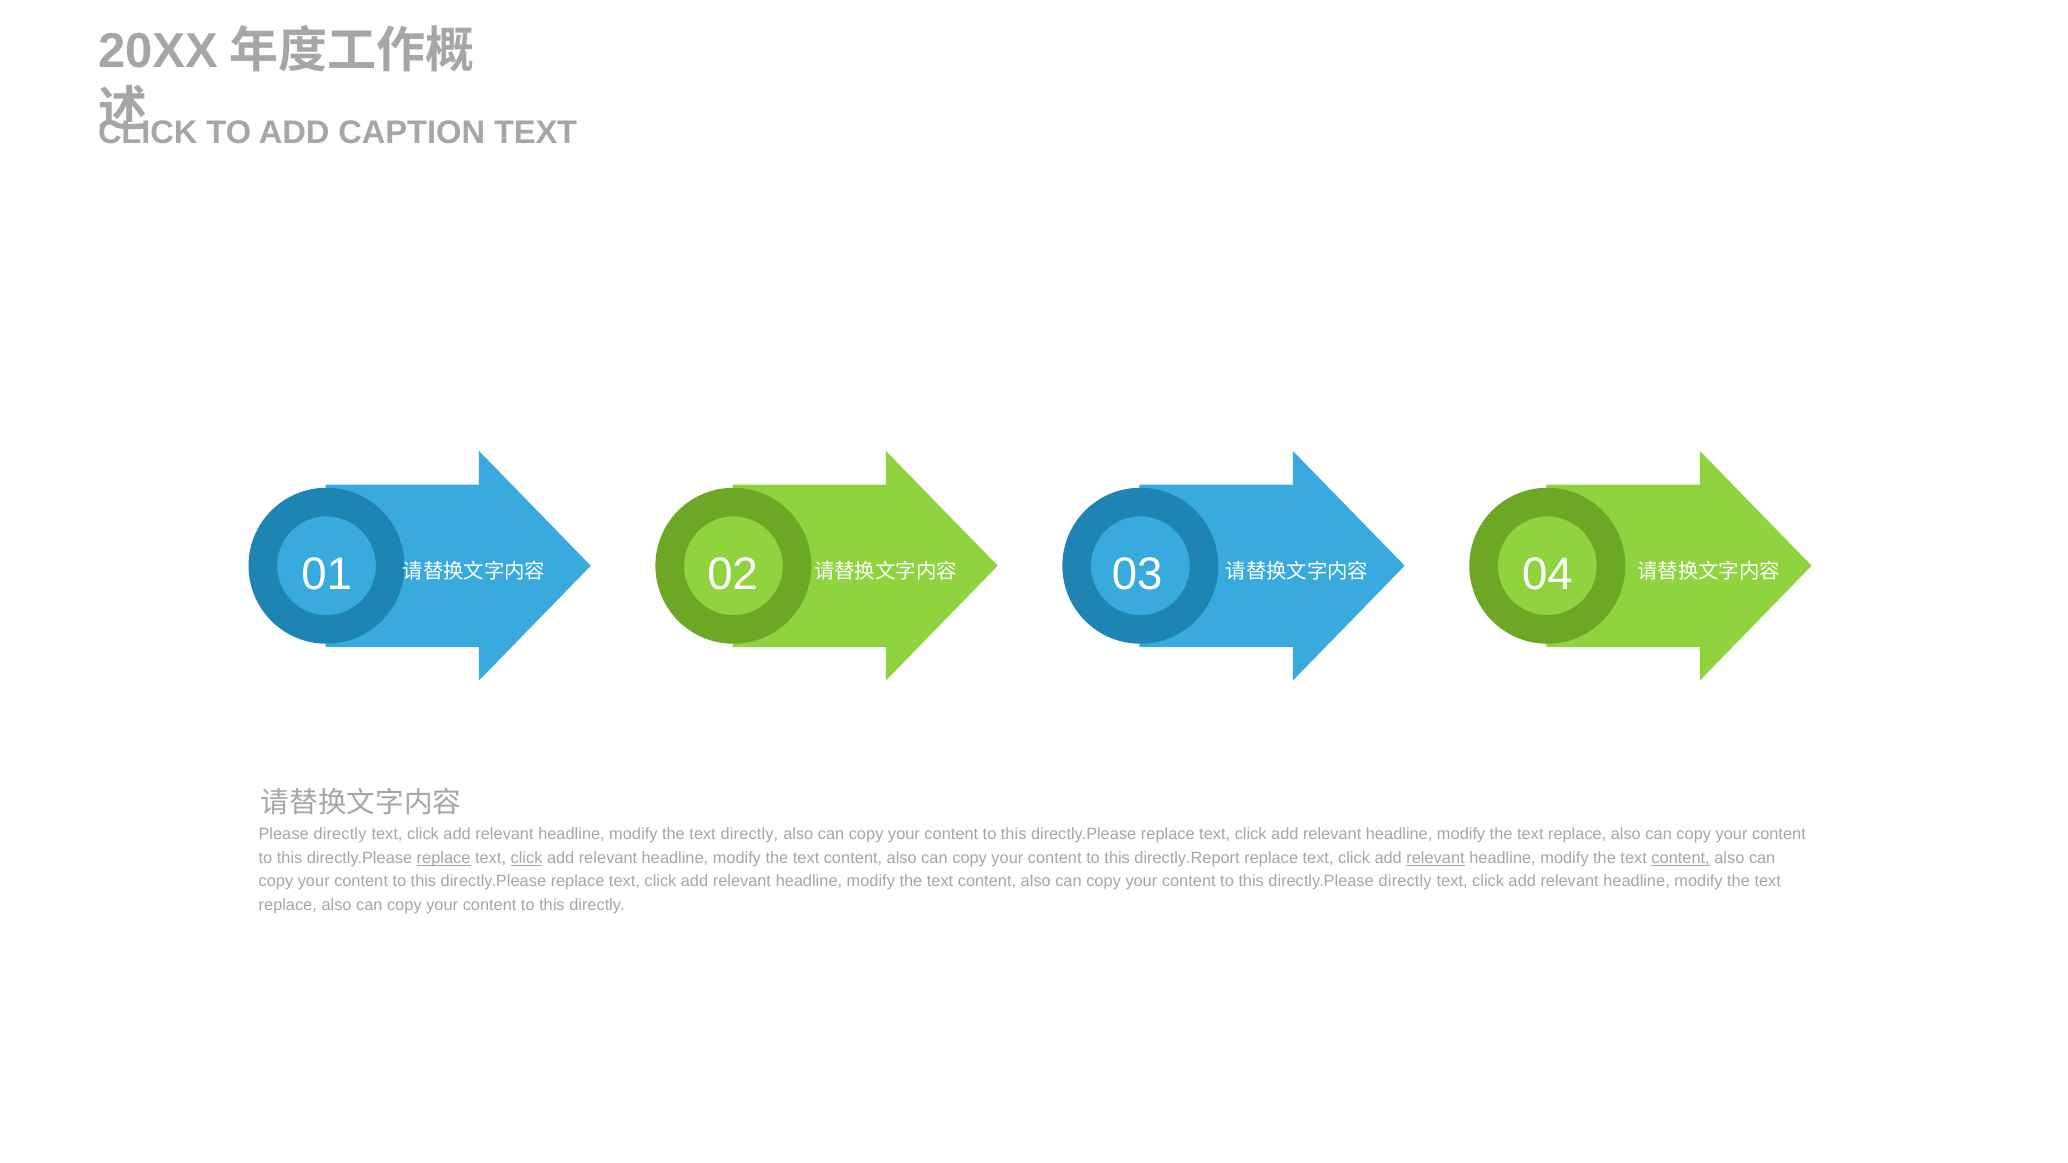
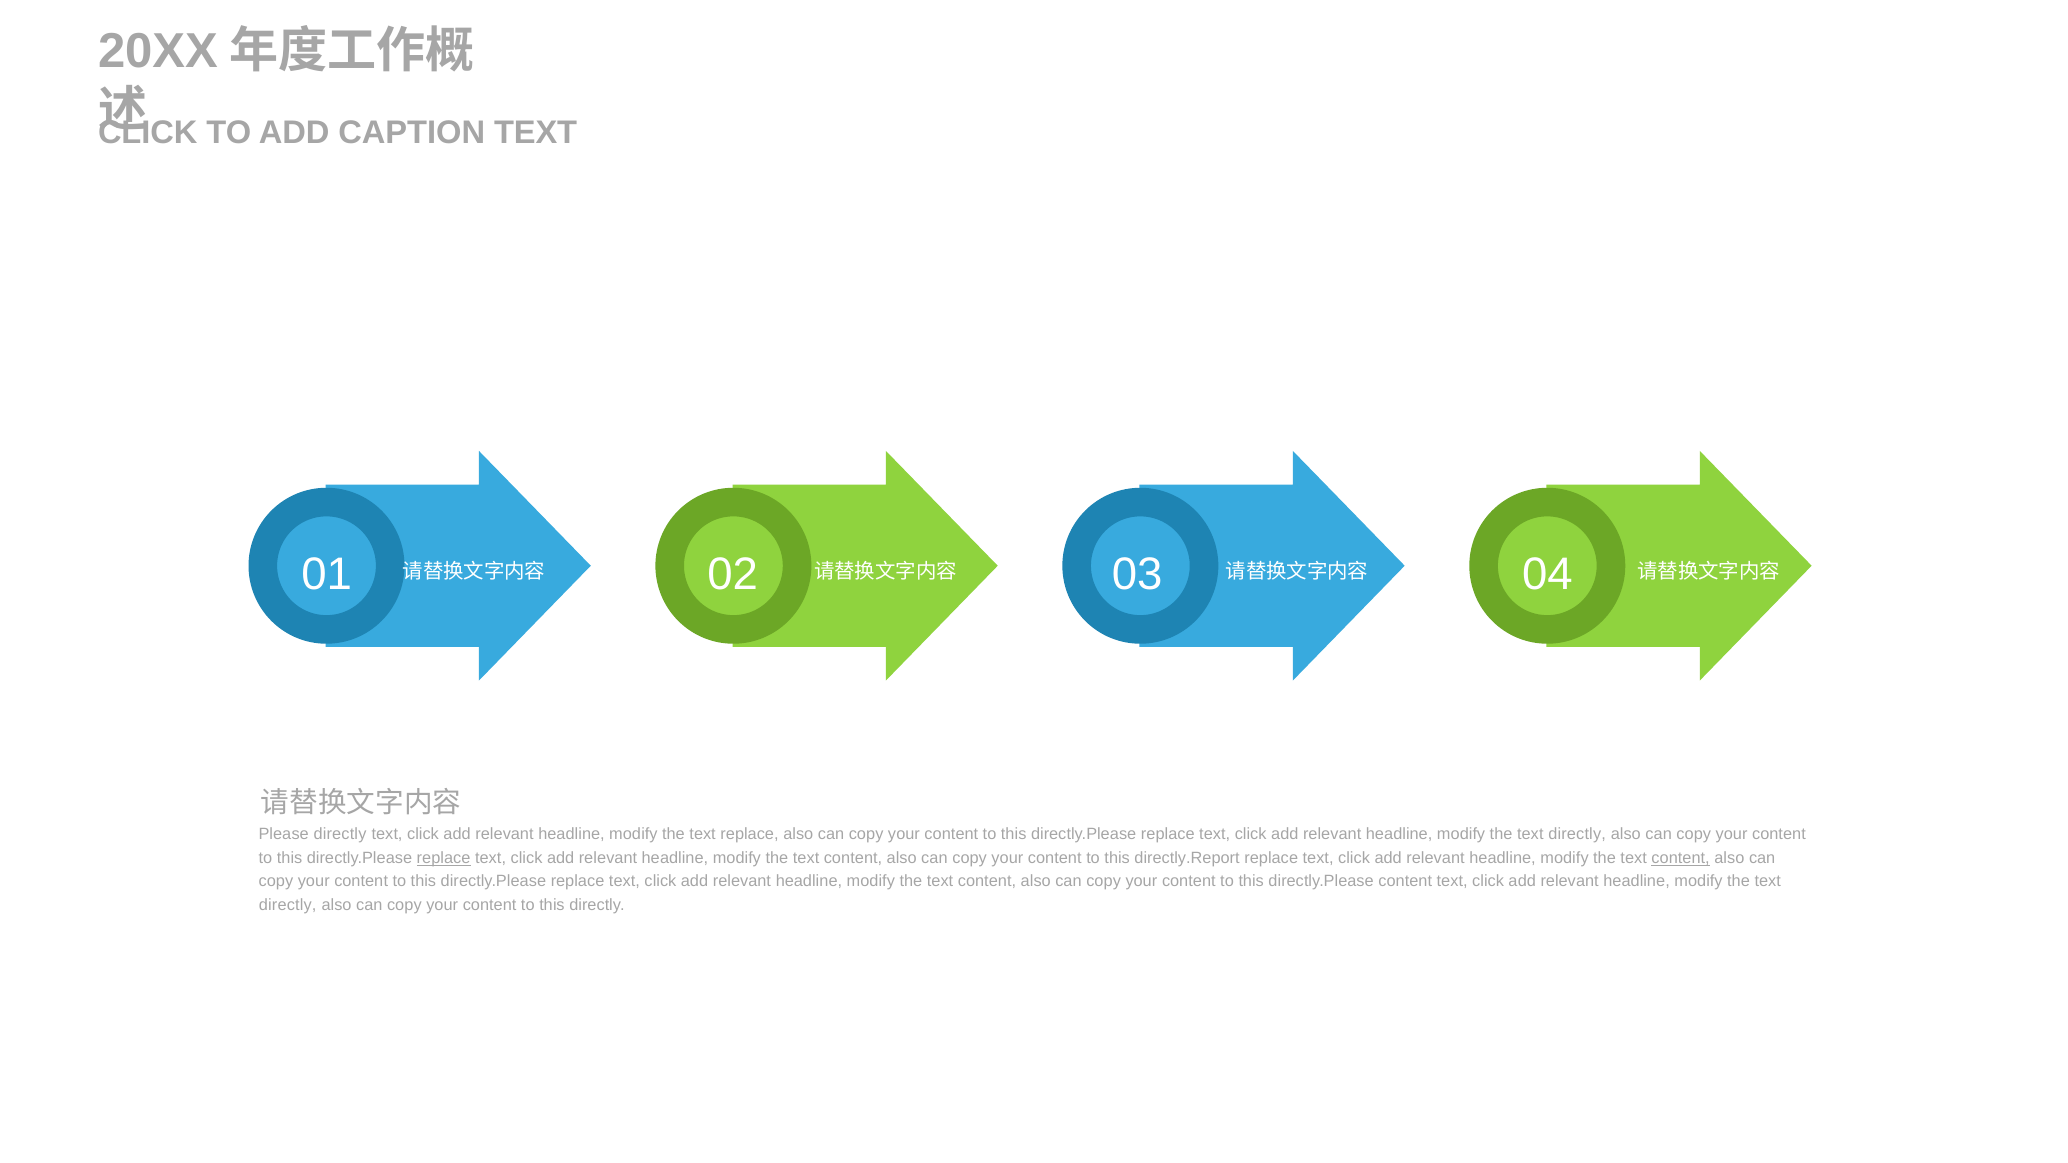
text directly: directly -> replace (750, 835)
replace: replace -> directly (1577, 835)
click underline: present -> none (527, 858)
relevant underline: present -> none (1436, 858)
directly.Please directly: directly -> content (1405, 882)
replace: replace -> directly (288, 905)
